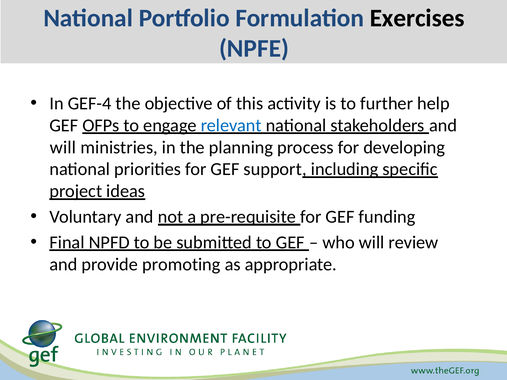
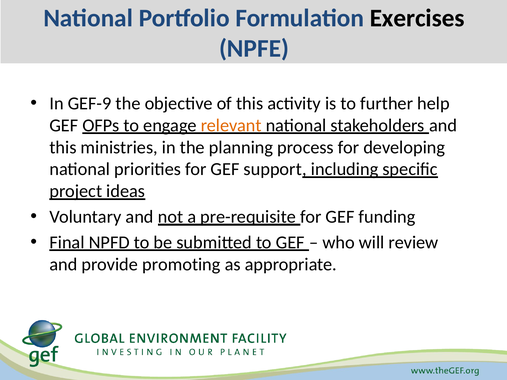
GEF-4: GEF-4 -> GEF-9 (90, 104)
relevant colour: blue -> orange (231, 125)
will: will -> this (63, 147)
